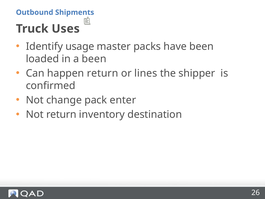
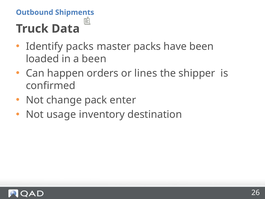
Uses: Uses -> Data (66, 29)
Identify usage: usage -> packs (80, 46)
happen return: return -> orders (103, 73)
Not return: return -> usage (61, 114)
